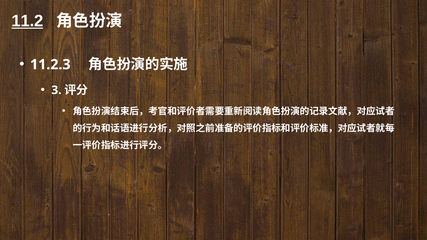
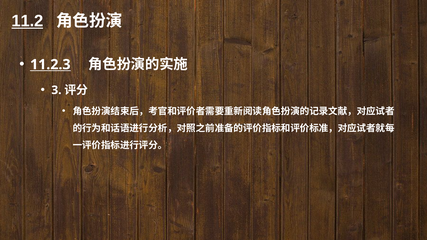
11.2.3 underline: none -> present (50, 65)
